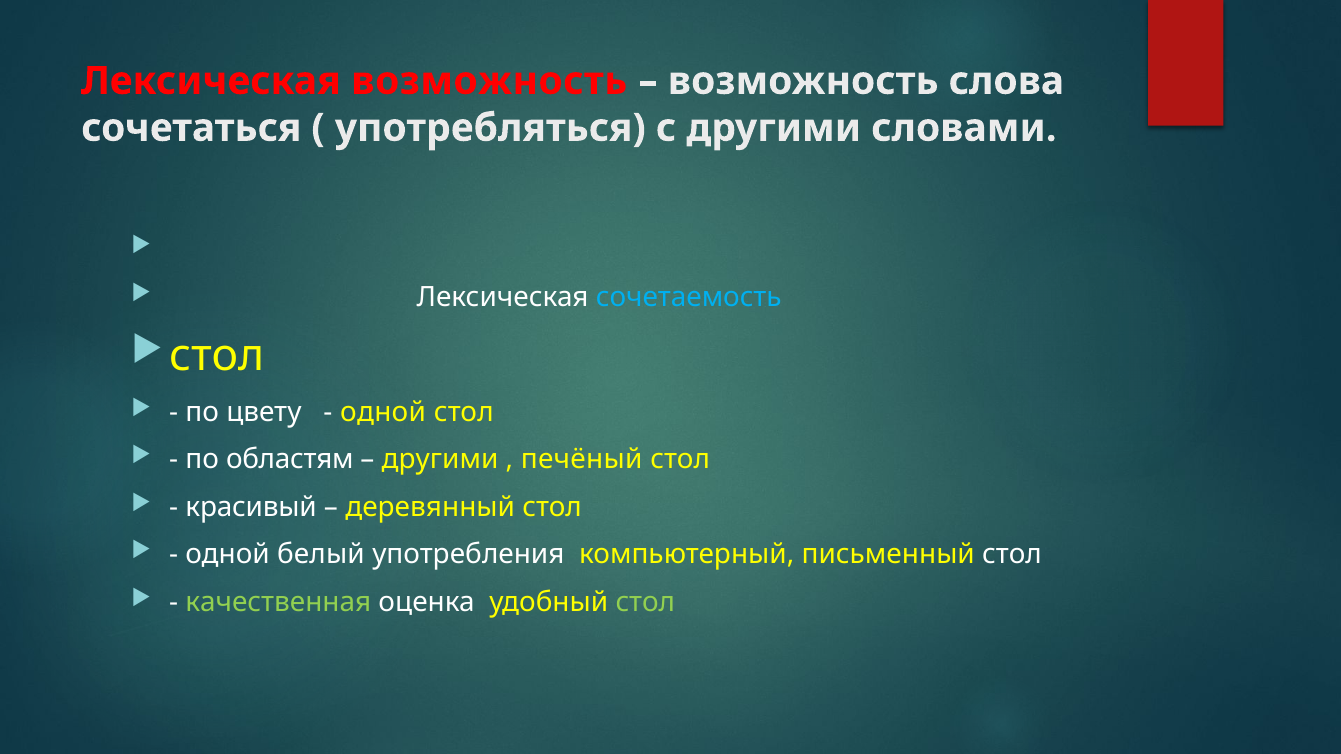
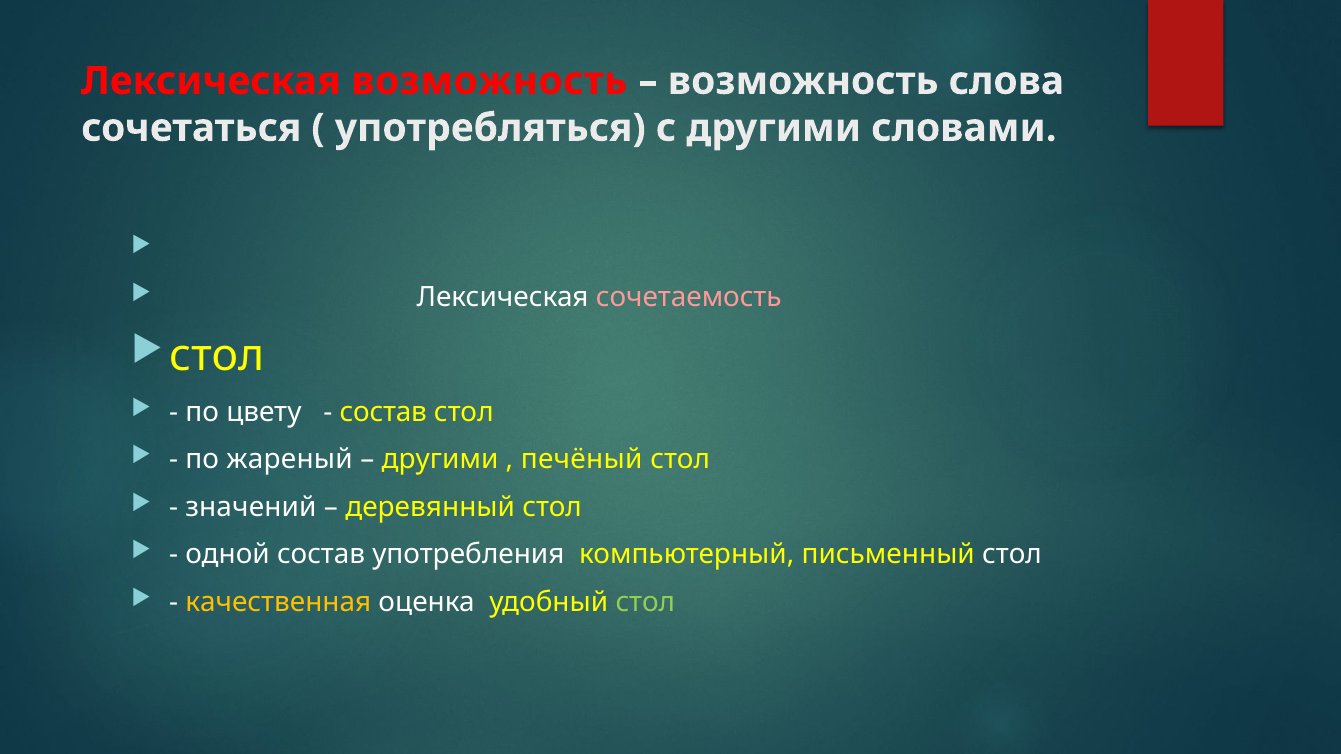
сочетаемость colour: light blue -> pink (689, 297)
одной: одной -> состав (383, 412)
областям: областям -> жареный (290, 460)
красивый: красивый -> значений (251, 507)
одной белый: белый -> состав (321, 555)
качественная colour: light green -> yellow (278, 602)
